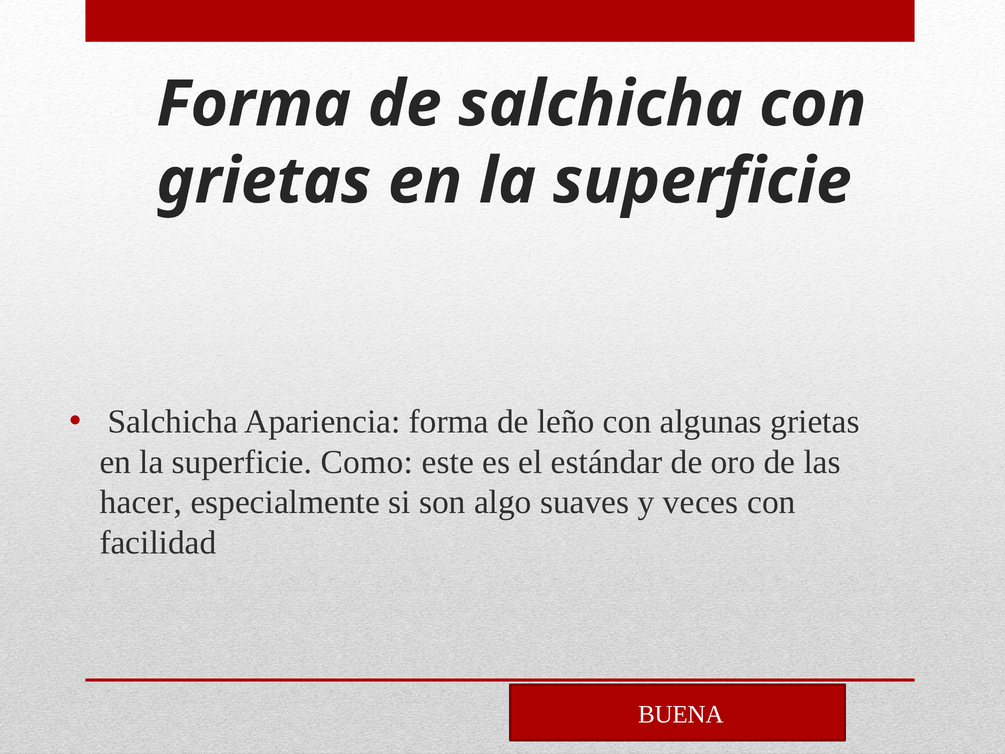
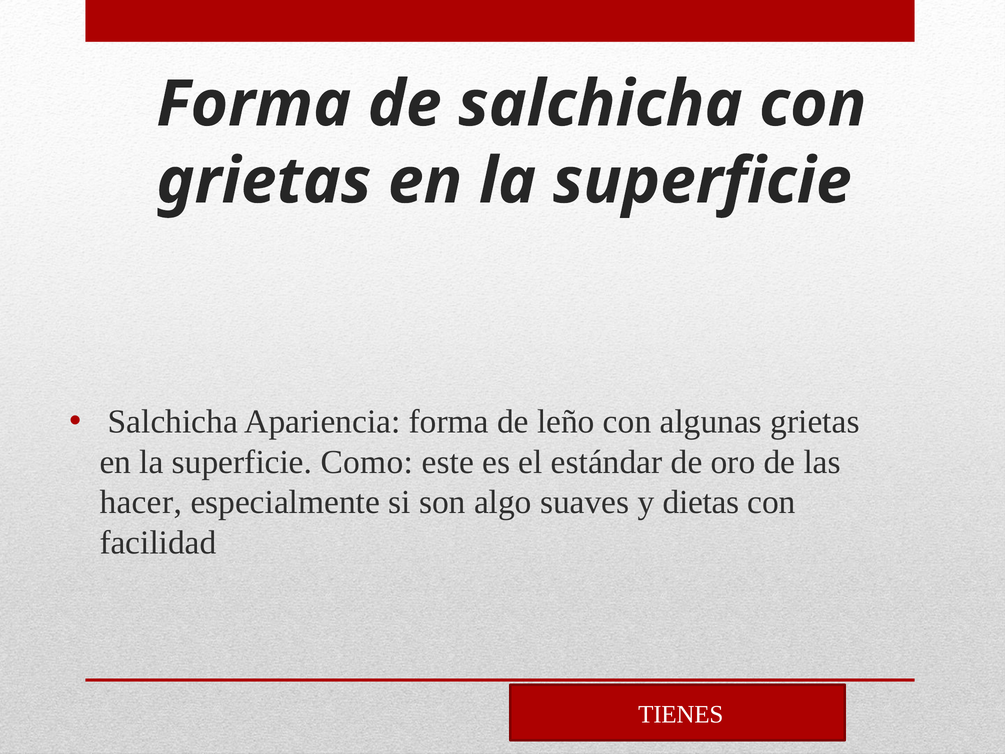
veces: veces -> dietas (701, 502)
BUENA: BUENA -> TIENES (681, 714)
